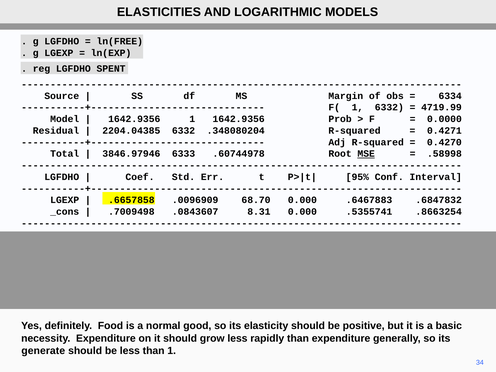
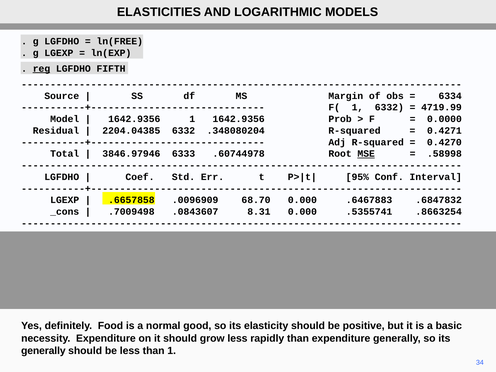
reg underline: none -> present (41, 69)
SPENT: SPENT -> FIFTH (111, 69)
generate: generate -> generally (43, 351)
